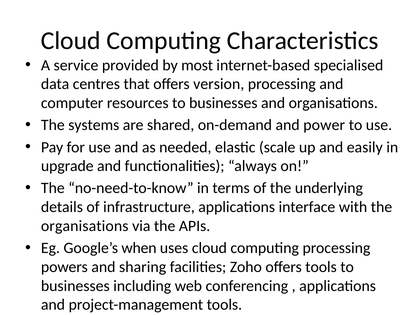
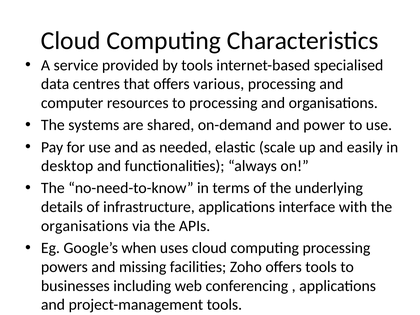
by most: most -> tools (197, 65)
version: version -> various (219, 84)
resources to businesses: businesses -> processing (223, 103)
upgrade: upgrade -> desktop (67, 166)
sharing: sharing -> missing (143, 267)
